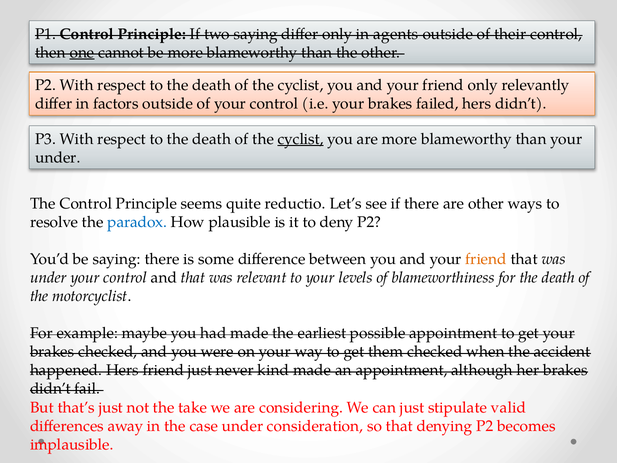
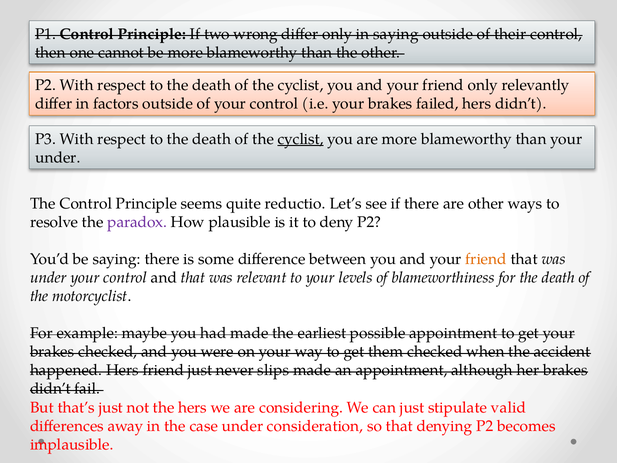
two saying: saying -> wrong (256, 34)
in agents: agents -> saying (396, 34)
one underline: present -> none (82, 53)
paradox colour: blue -> purple (137, 222)
kind: kind -> slips (273, 370)
the take: take -> hers (193, 407)
